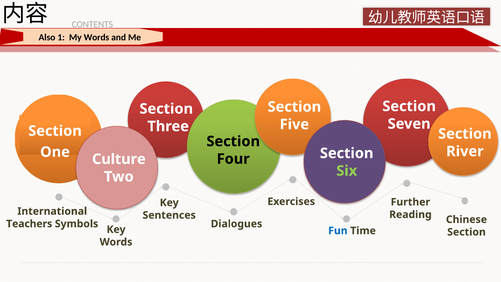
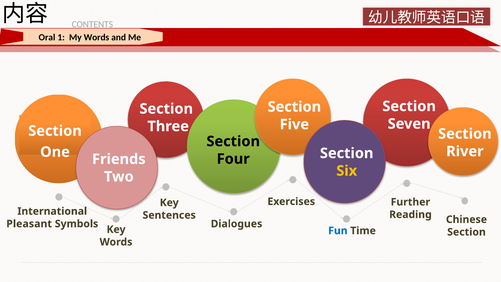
Also: Also -> Oral (47, 37)
Culture: Culture -> Friends (119, 159)
Six colour: light green -> yellow (347, 171)
Teachers: Teachers -> Pleasant (29, 224)
